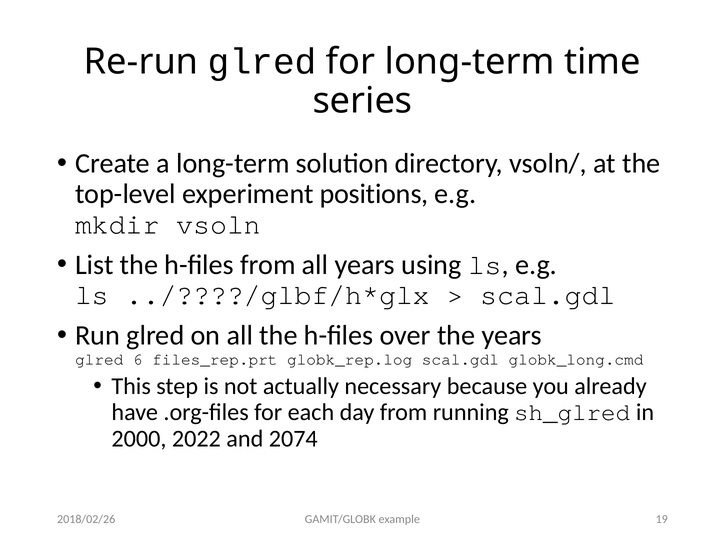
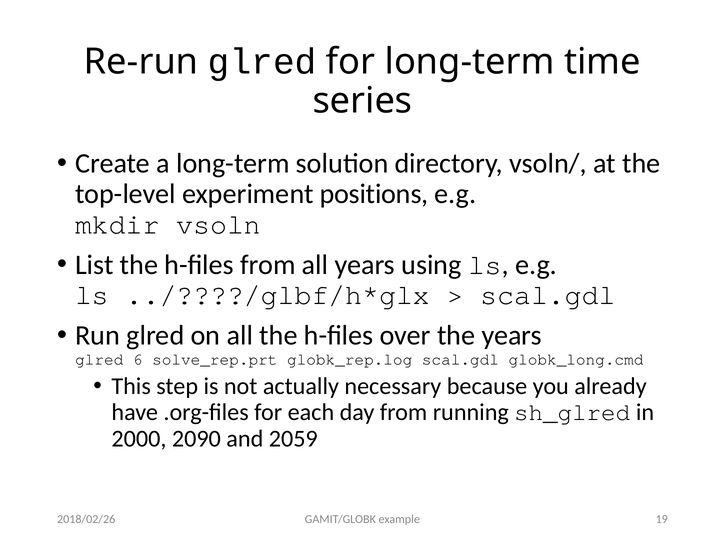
files_rep.prt: files_rep.prt -> solve_rep.prt (215, 359)
2022: 2022 -> 2090 (196, 438)
2074: 2074 -> 2059 (293, 438)
